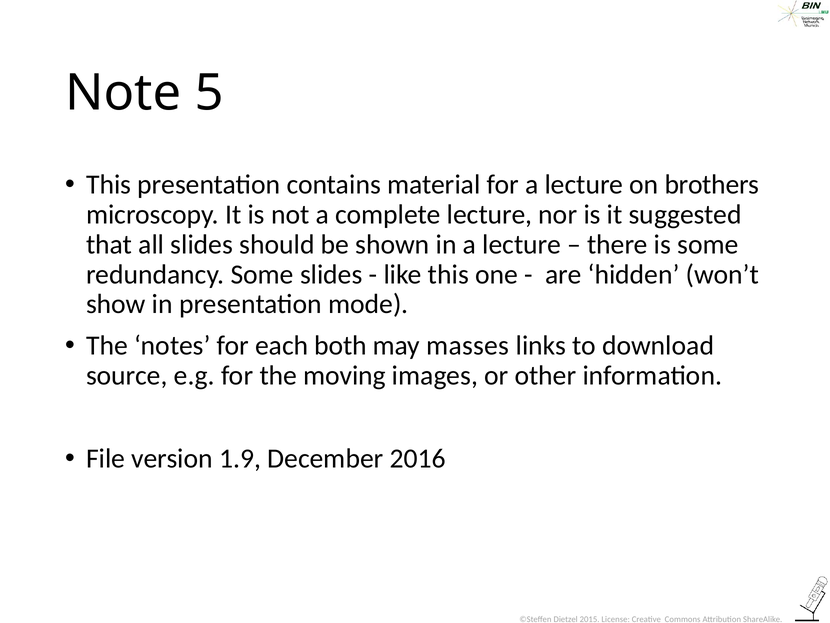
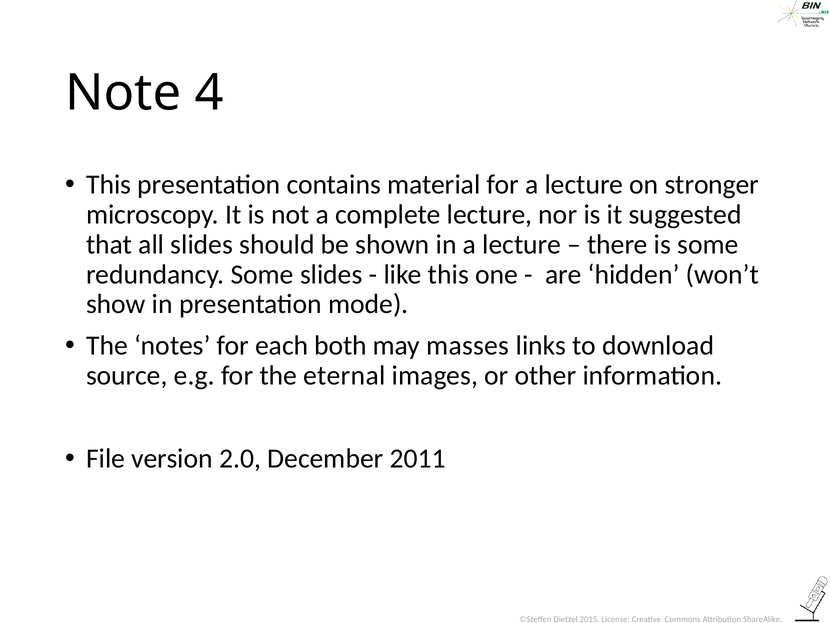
5: 5 -> 4 (209, 93)
brothers: brothers -> stronger (712, 185)
moving: moving -> eternal (344, 375)
1.9: 1.9 -> 2.0 (240, 458)
2016: 2016 -> 2011 (418, 458)
